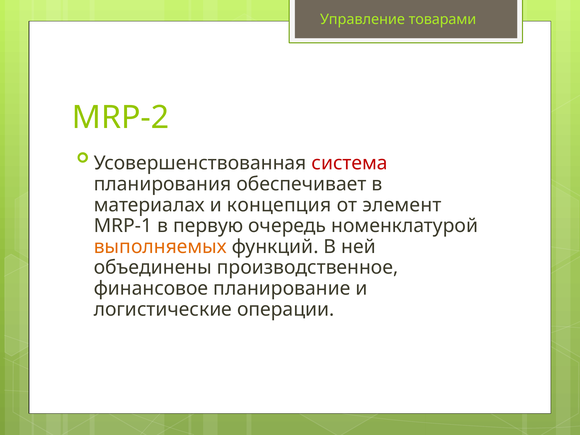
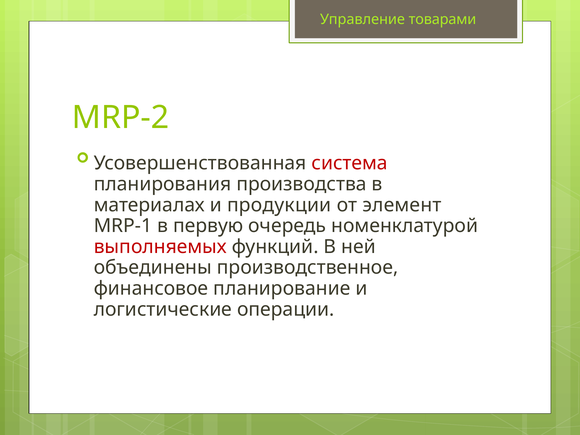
обеспечивает: обеспечивает -> производства (302, 184)
концепция: концепция -> продукции (279, 205)
выполняемых colour: orange -> red (160, 247)
